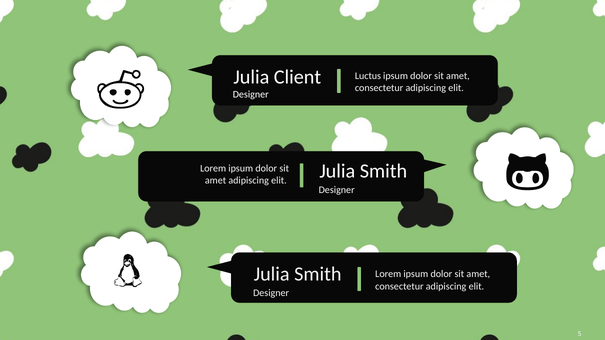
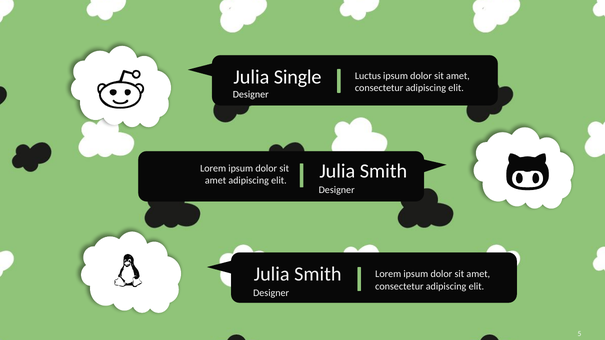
Client: Client -> Single (298, 77)
